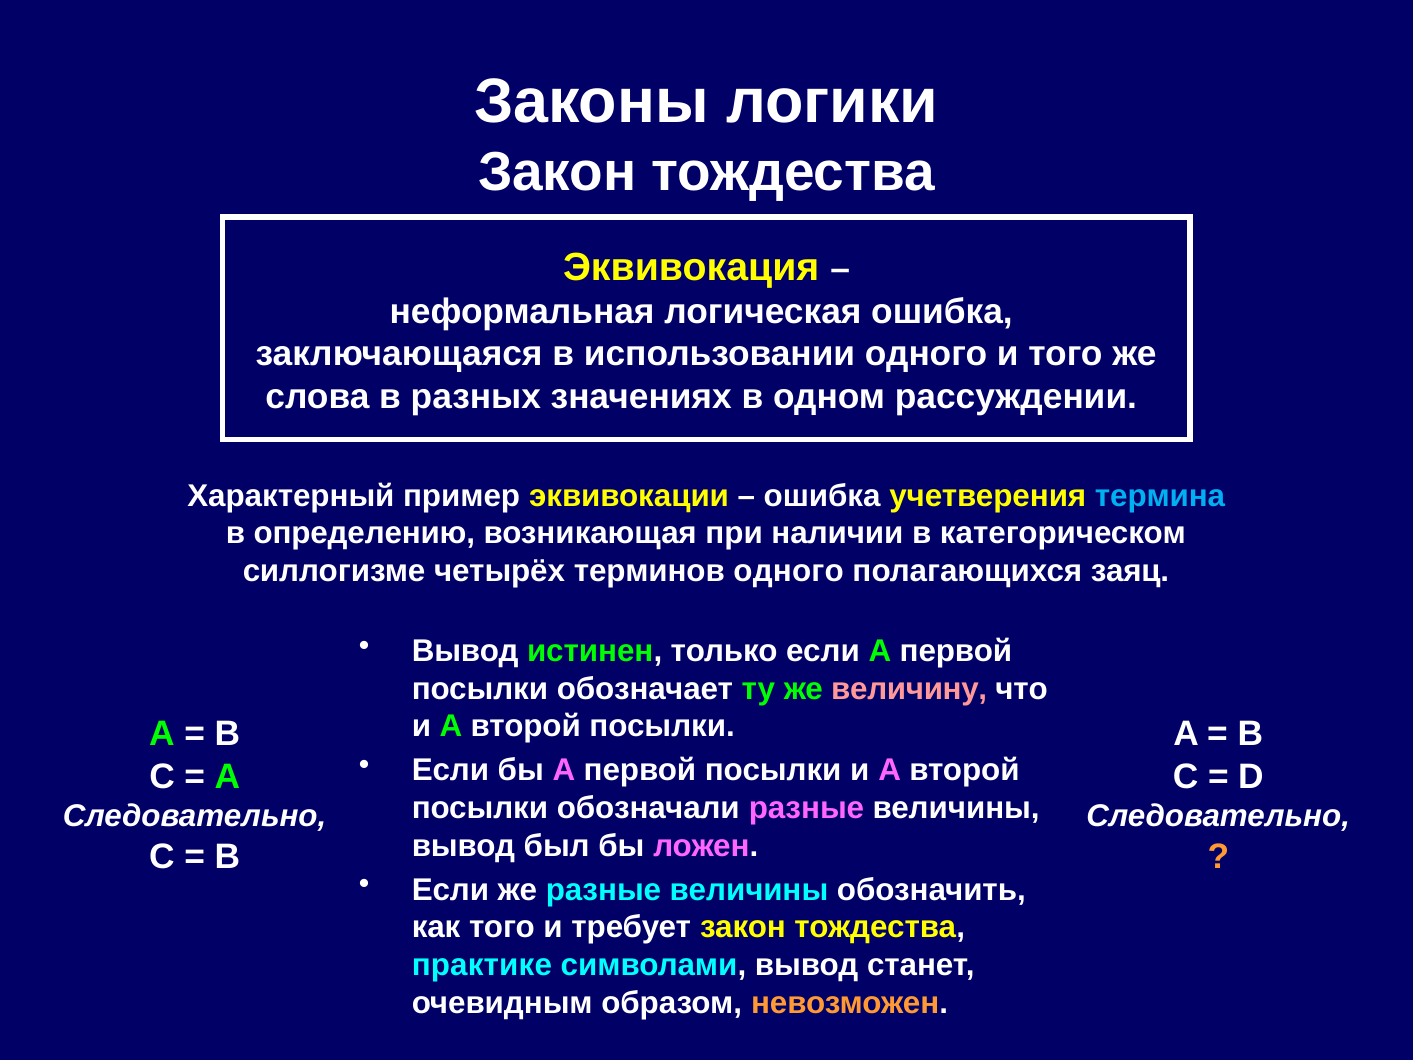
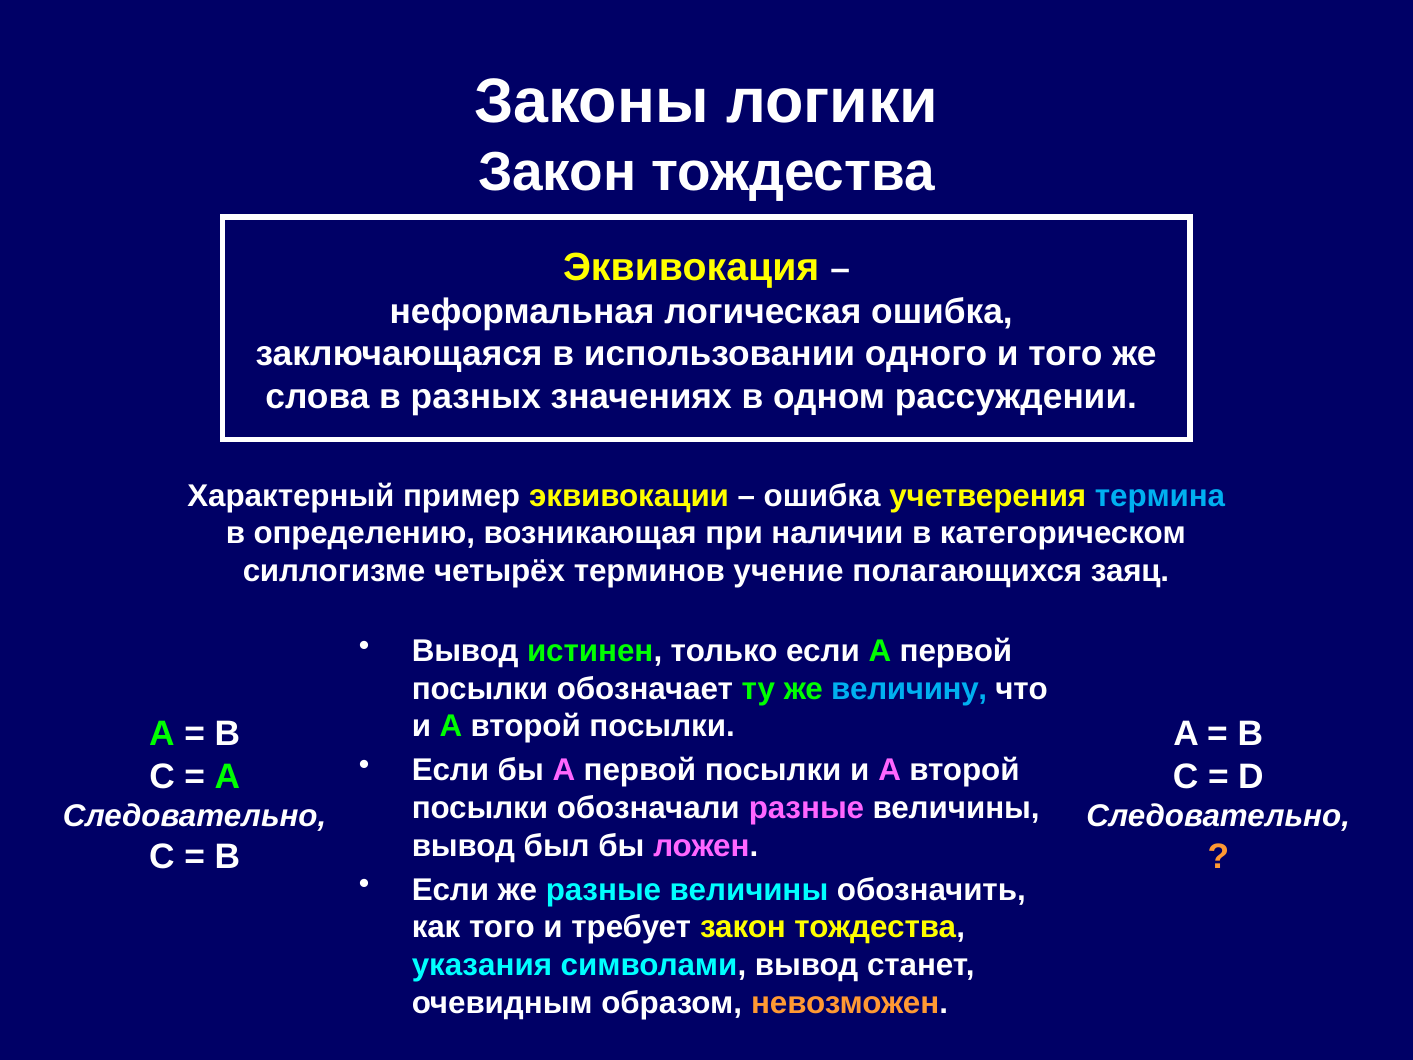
терминов одного: одного -> учение (789, 571)
величину colour: pink -> light blue (909, 689)
практике: практике -> указания (482, 965)
